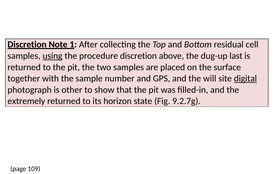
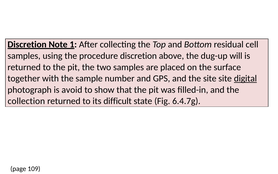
using underline: present -> none (53, 56)
last: last -> will (236, 56)
the will: will -> site (210, 78)
other: other -> avoid (72, 90)
extremely: extremely -> collection (26, 101)
horizon: horizon -> difficult (118, 101)
9.2.7g: 9.2.7g -> 6.4.7g (186, 101)
